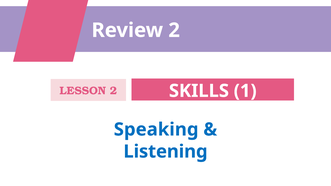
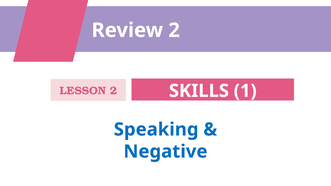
Listening: Listening -> Negative (165, 152)
